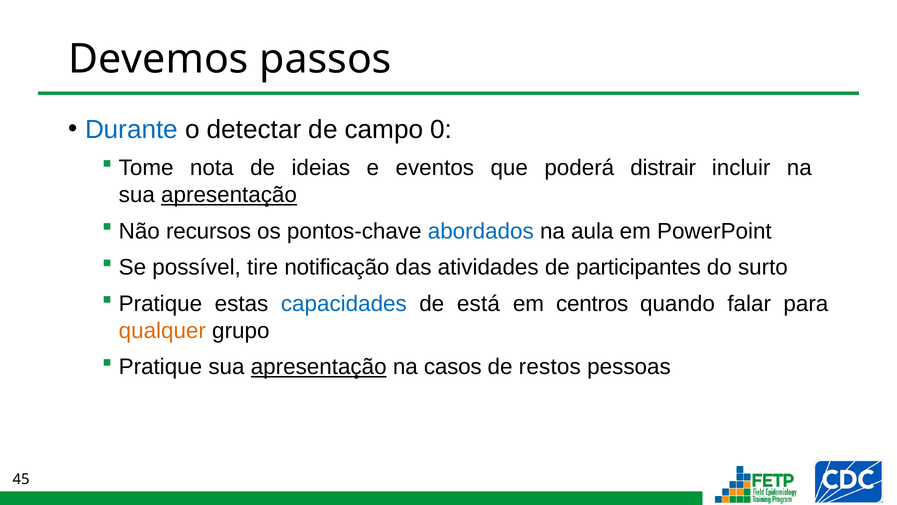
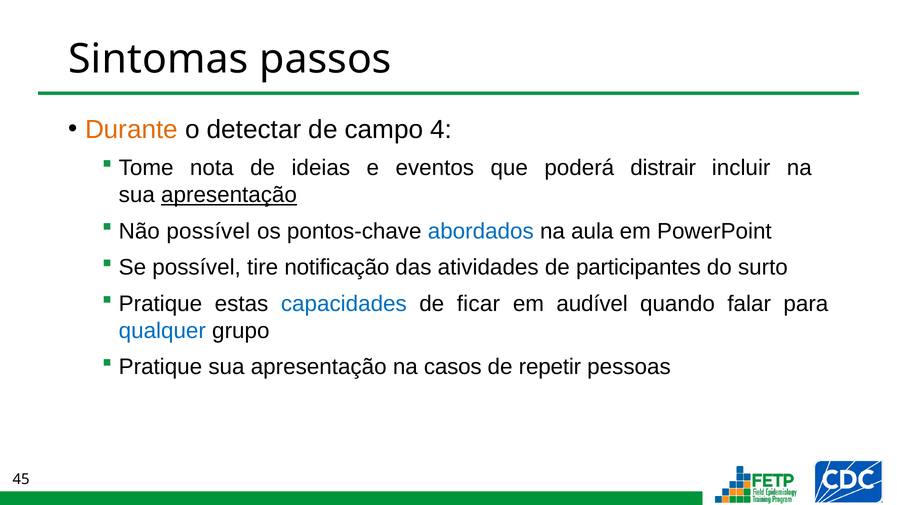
Devemos: Devemos -> Sintomas (158, 59)
Durante colour: blue -> orange (132, 130)
0: 0 -> 4 (441, 130)
Não recursos: recursos -> possível (208, 231)
está: está -> ficar (478, 303)
centros: centros -> audível (592, 303)
qualquer colour: orange -> blue (162, 330)
apresentação underline: present -> none (319, 367)
restos: restos -> repetir (550, 367)
